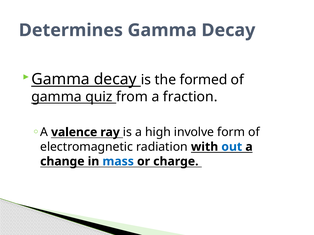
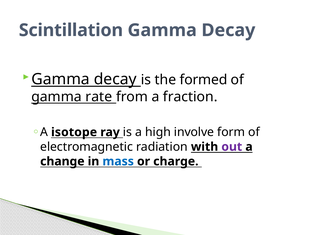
Determines: Determines -> Scintillation (71, 30)
quiz: quiz -> rate (99, 97)
valence: valence -> isotope (74, 132)
out colour: blue -> purple (232, 147)
